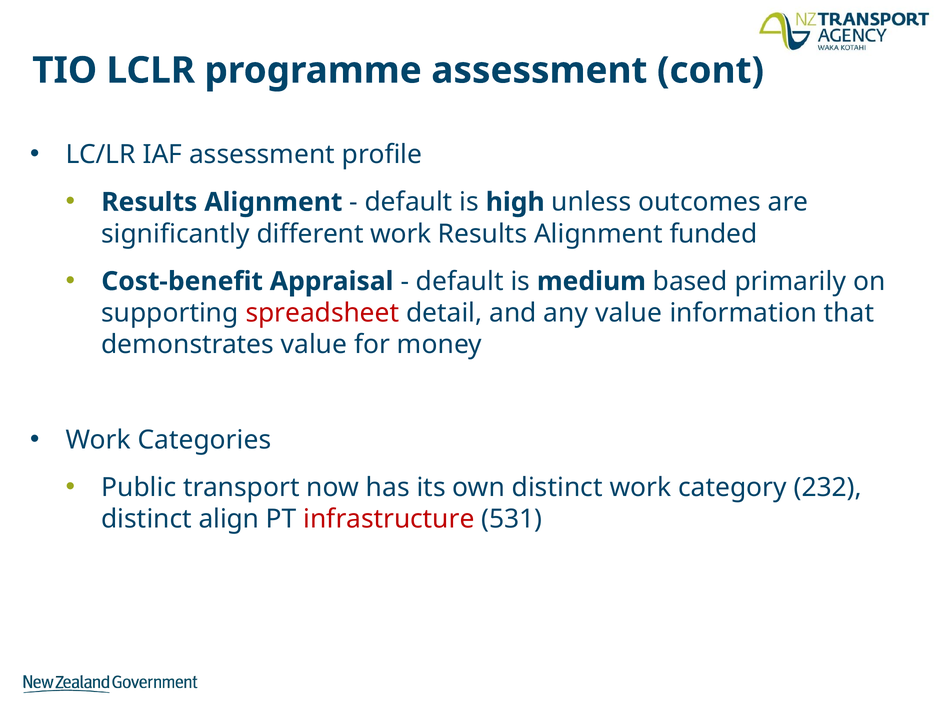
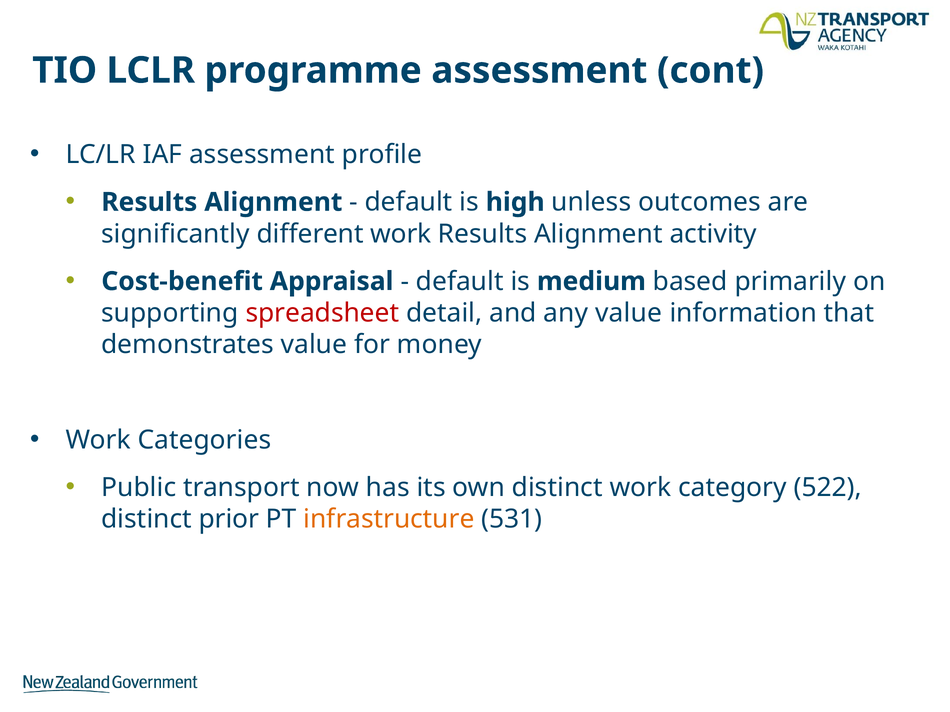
funded: funded -> activity (713, 234)
232: 232 -> 522 (828, 488)
align: align -> prior (229, 519)
infrastructure colour: red -> orange (389, 519)
